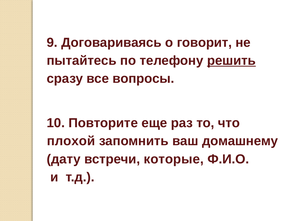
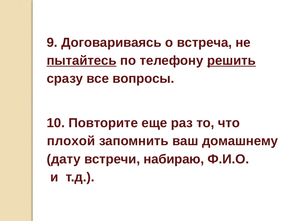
говорит: говорит -> встреча (204, 43)
пытайтесь underline: none -> present (82, 61)
которые: которые -> набираю (174, 159)
